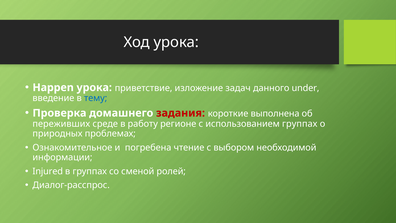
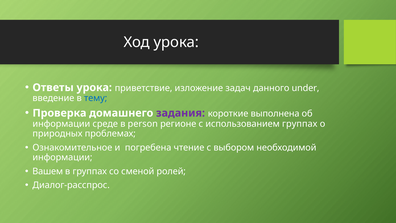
Happen: Happen -> Ответы (53, 87)
задания colour: red -> purple (181, 113)
переживших: переживших -> информации (61, 124)
работу: работу -> person (143, 124)
Injured: Injured -> Вашем (48, 171)
